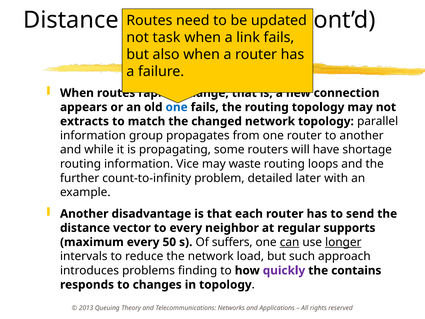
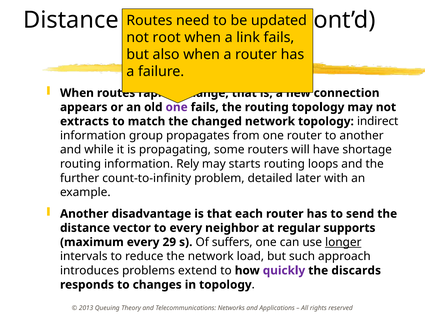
task: task -> root (167, 37)
one colour: blue -> purple (177, 107)
parallel: parallel -> indirect (378, 121)
Vice: Vice -> Rely (188, 164)
waste: waste -> starts (245, 164)
50: 50 -> 29 (169, 242)
can underline: present -> none (290, 242)
finding: finding -> extend (198, 270)
contains: contains -> discards (356, 270)
